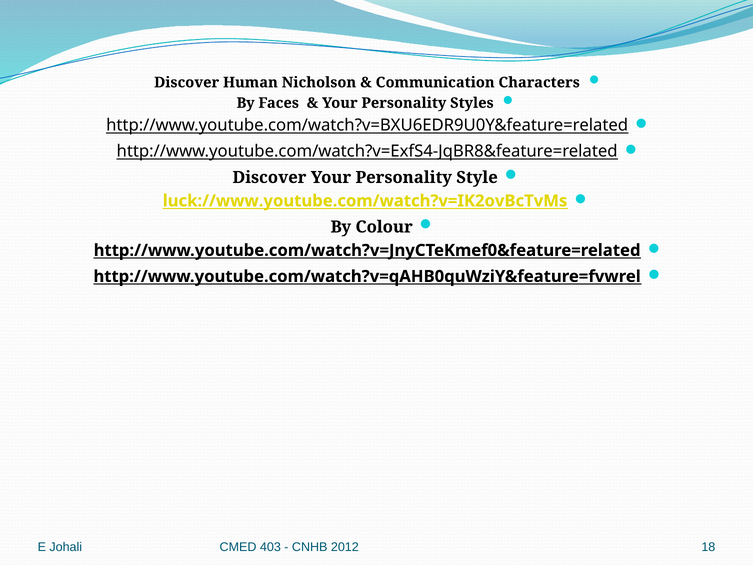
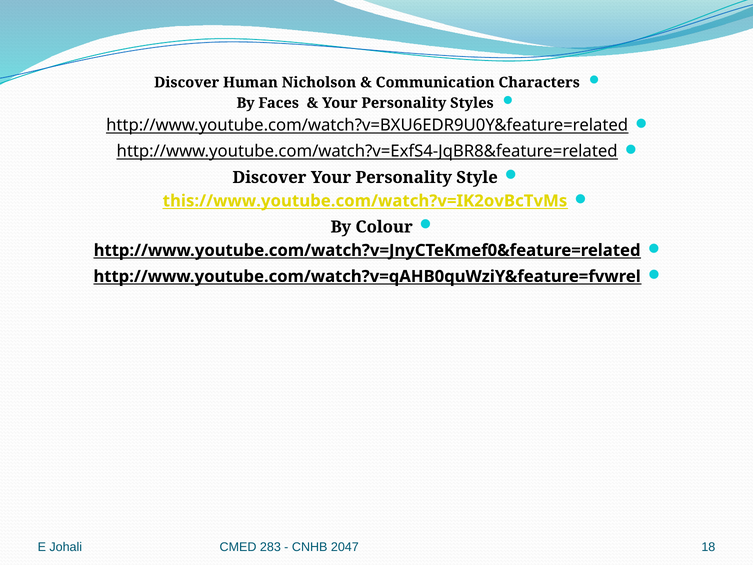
luck://www.youtube.com/watch?v=IK2ovBcTvMs: luck://www.youtube.com/watch?v=IK2ovBcTvMs -> this://www.youtube.com/watch?v=IK2ovBcTvMs (365, 201)
403: 403 -> 283 (270, 547)
2012: 2012 -> 2047 (345, 547)
